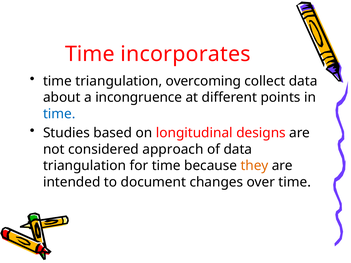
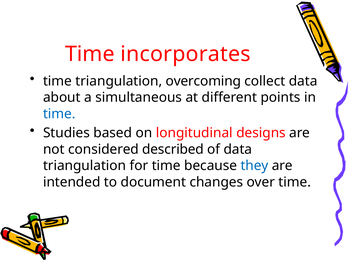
incongruence: incongruence -> simultaneous (139, 97)
approach: approach -> described (173, 149)
they colour: orange -> blue (254, 166)
